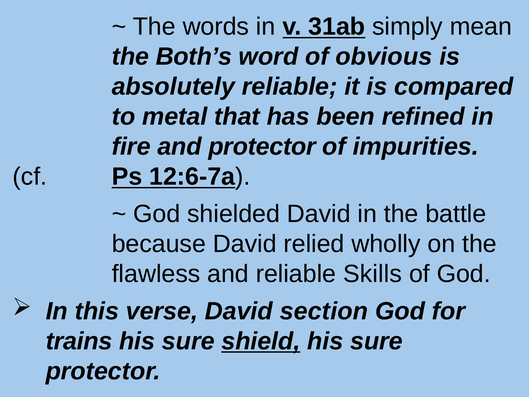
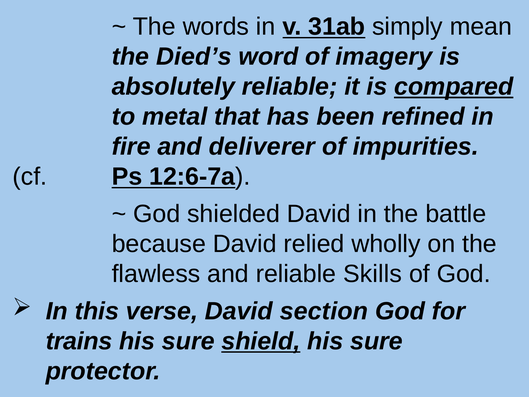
Both’s: Both’s -> Died’s (194, 57)
obvious: obvious -> imagery (384, 57)
compared underline: none -> present (454, 87)
and protector: protector -> deliverer (262, 147)
